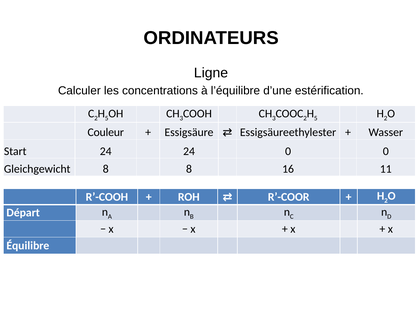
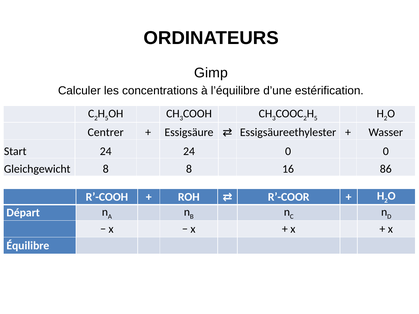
Ligne: Ligne -> Gimp (211, 73)
Couleur: Couleur -> Centrer (106, 133)
11: 11 -> 86 (386, 169)
